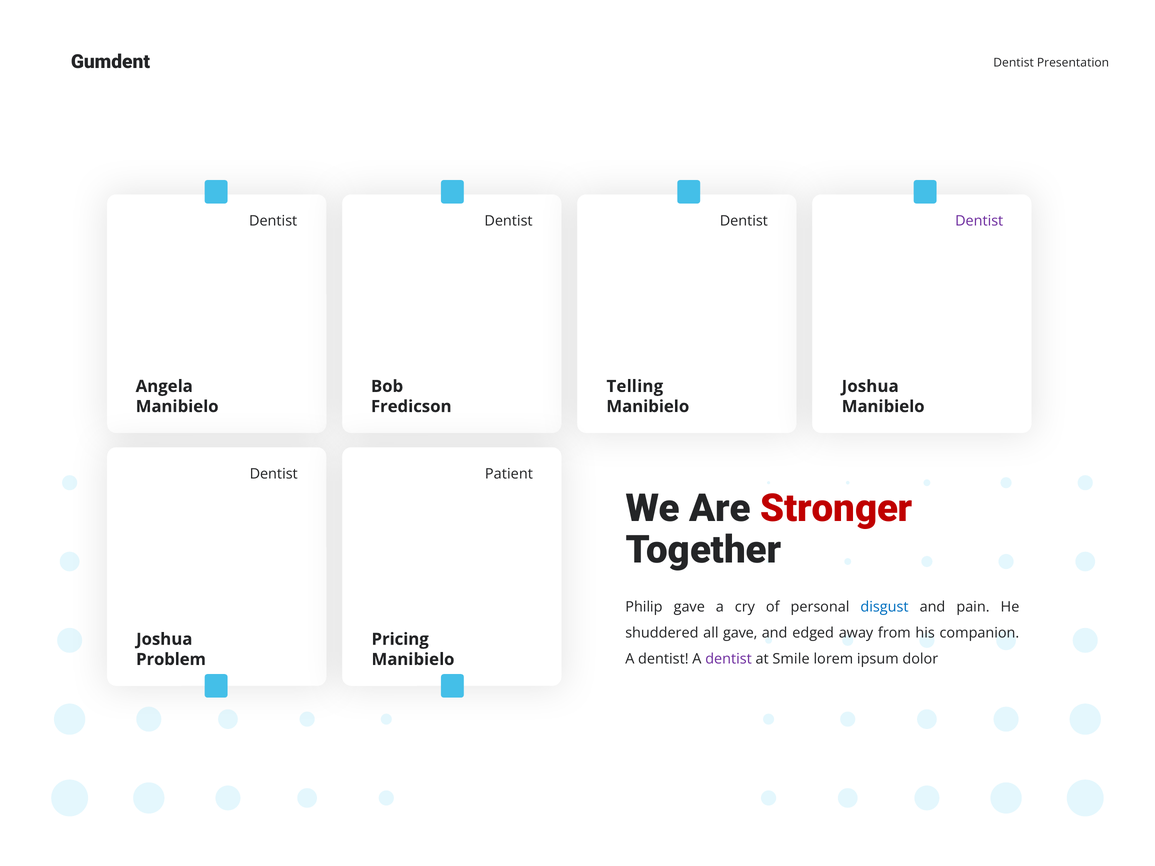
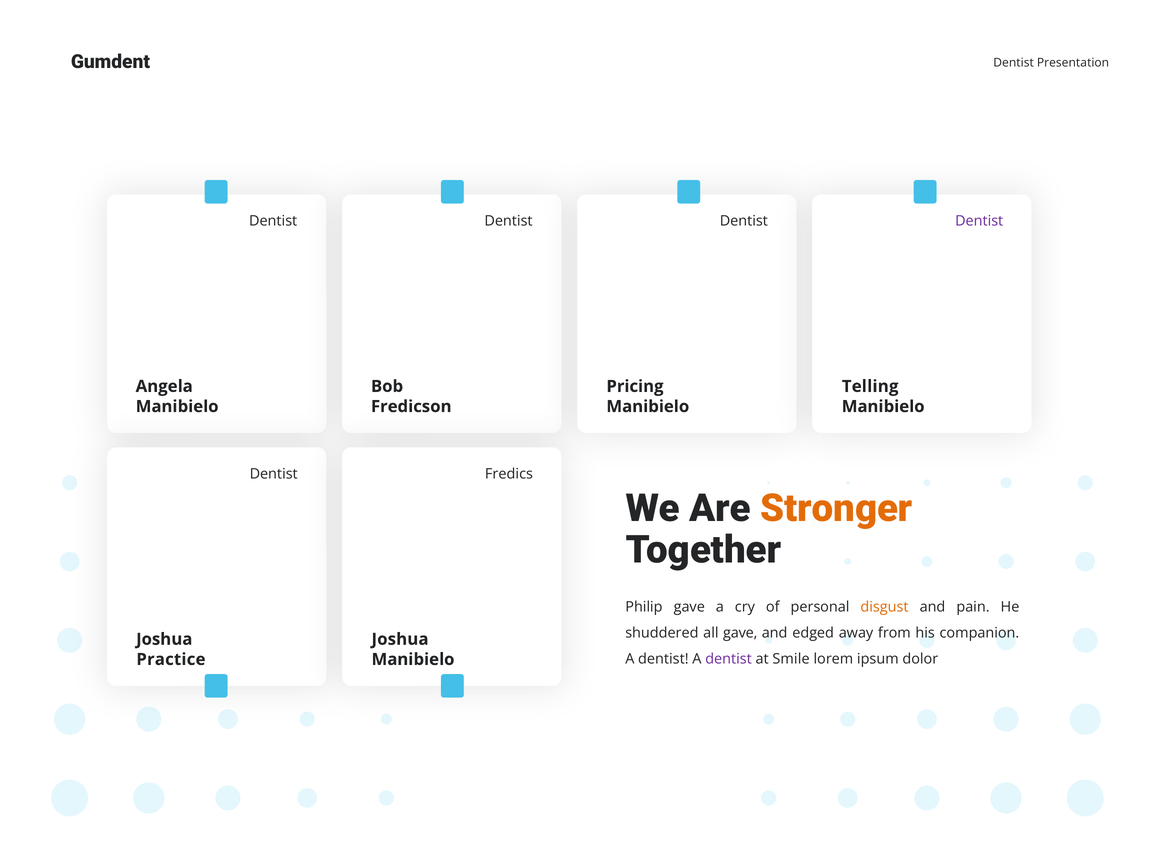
Telling: Telling -> Pricing (635, 386)
Joshua: Joshua -> Telling (870, 386)
Patient: Patient -> Fredics (509, 474)
Stronger colour: red -> orange (836, 509)
disgust colour: blue -> orange (884, 607)
Pricing: Pricing -> Joshua (400, 639)
Problem: Problem -> Practice (171, 660)
